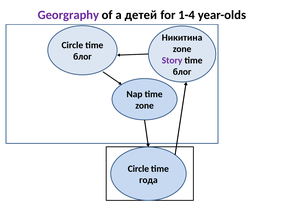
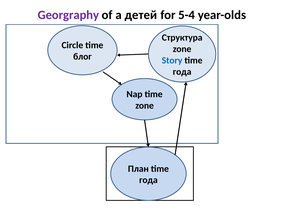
1-4: 1-4 -> 5-4 (187, 15)
Никитина: Никитина -> Структура (182, 38)
Story colour: purple -> blue (172, 60)
блог: блог -> года (182, 72)
Circle: Circle -> План (138, 169)
